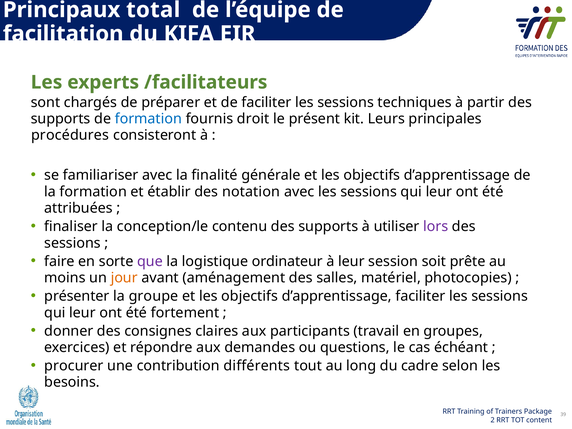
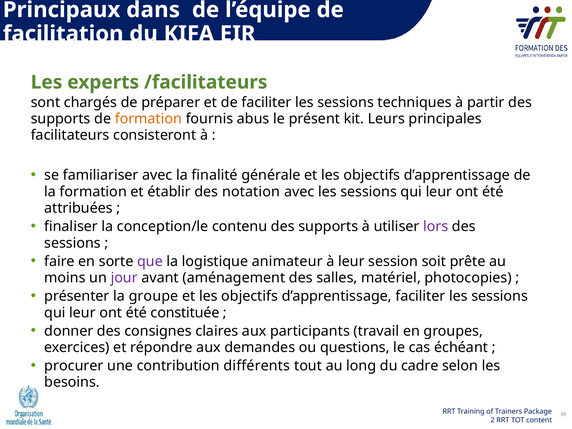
total: total -> dans (153, 10)
formation colour: blue -> orange (148, 119)
droit: droit -> abus (253, 119)
procédures: procédures -> facilitateurs (70, 135)
ordinateur: ordinateur -> animateur (287, 261)
jour colour: orange -> purple (124, 278)
fortement: fortement -> constituée (185, 313)
